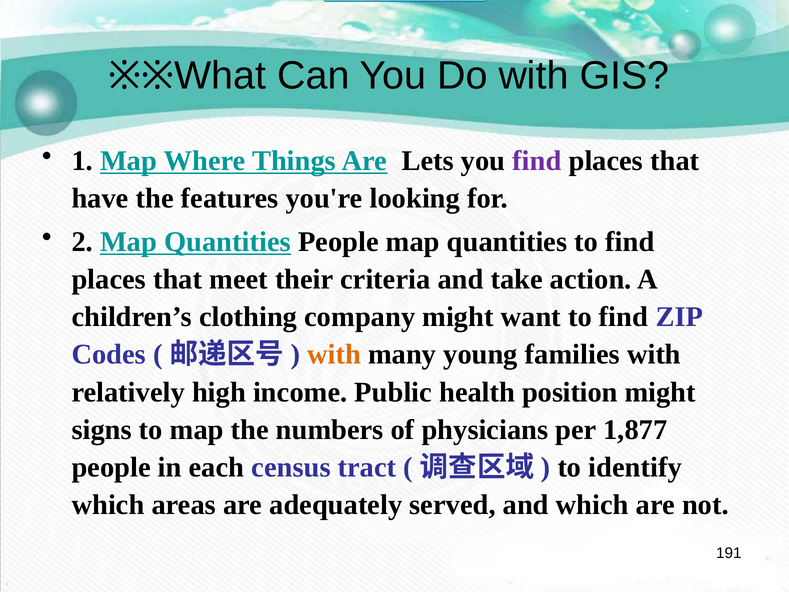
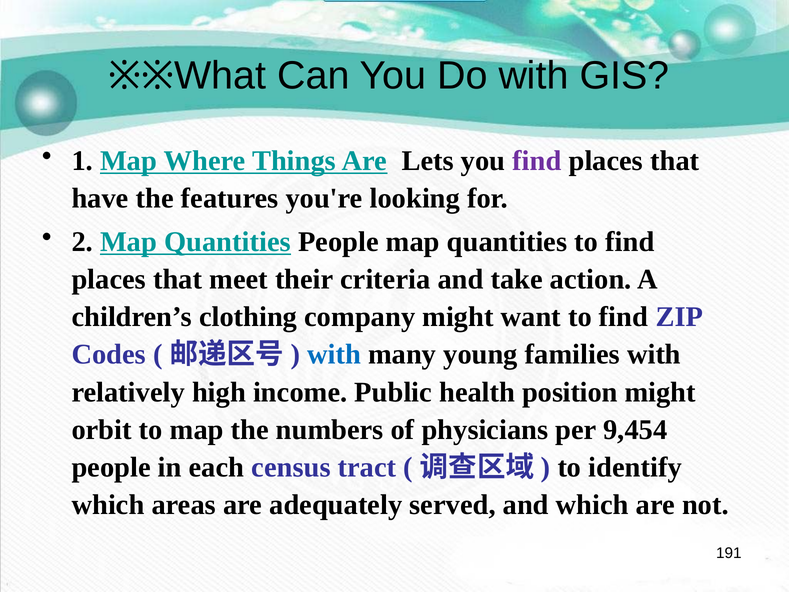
with colour: orange -> blue (334, 354)
signs: signs -> orbit (102, 430)
1,877: 1,877 -> 9,454 (635, 430)
